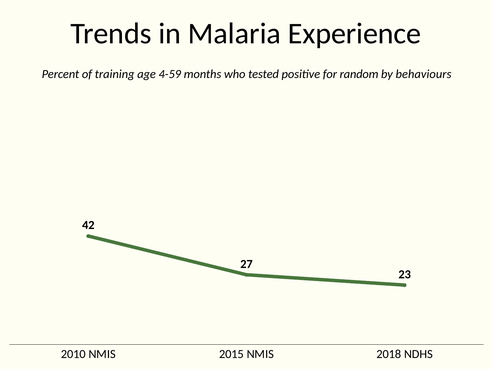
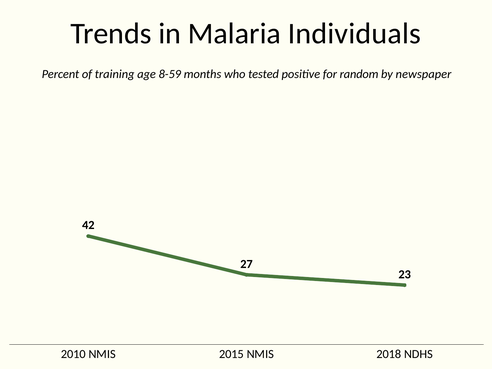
Experience: Experience -> Individuals (354, 34)
4-59: 4-59 -> 8-59 (170, 74)
behaviours: behaviours -> newspaper (424, 74)
